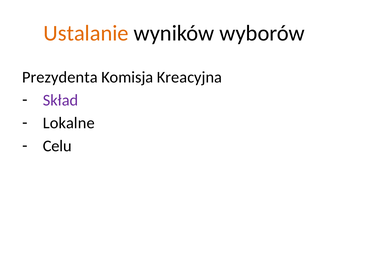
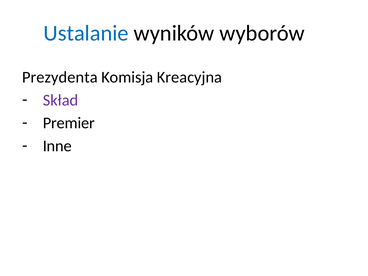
Ustalanie colour: orange -> blue (86, 33)
Lokalne: Lokalne -> Premier (69, 123)
Celu: Celu -> Inne (57, 146)
